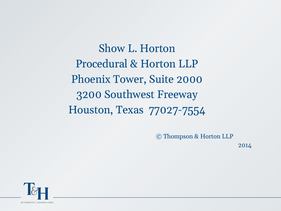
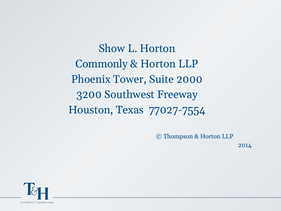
Procedural: Procedural -> Commonly (102, 64)
